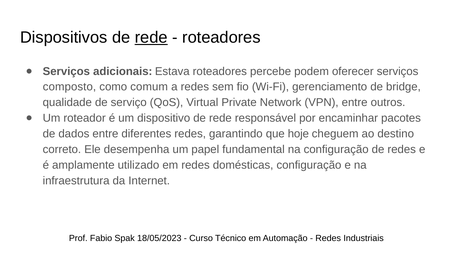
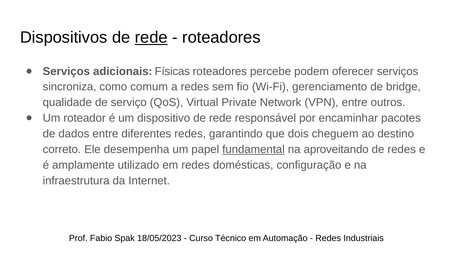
Estava: Estava -> Físicas (172, 71)
composto: composto -> sincroniza (70, 87)
hoje: hoje -> dois (298, 134)
fundamental underline: none -> present (254, 150)
na configuração: configuração -> aproveitando (336, 150)
